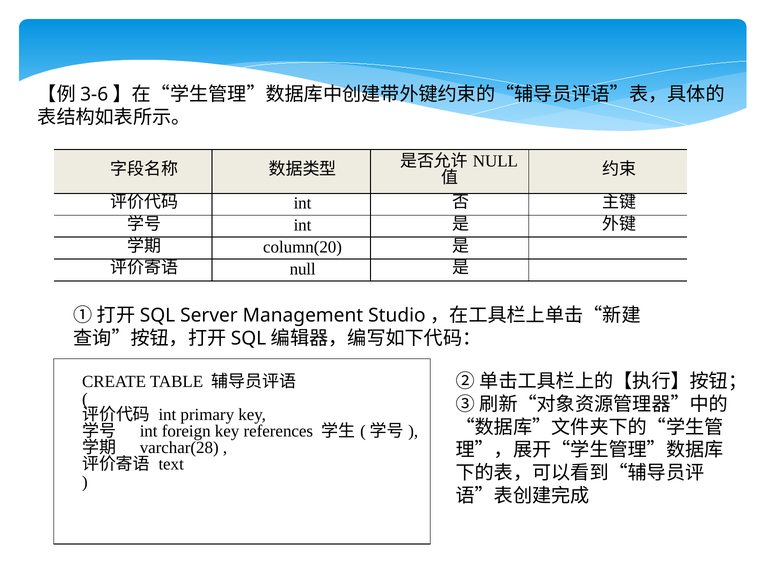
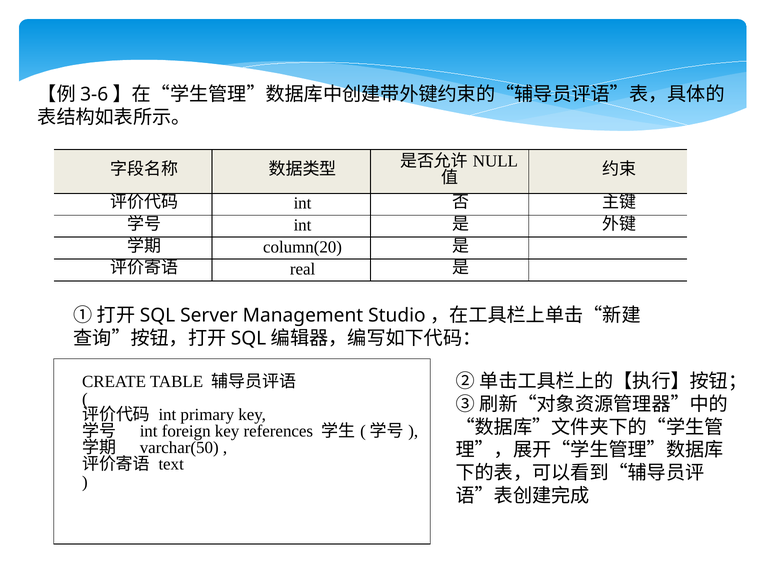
null: null -> real (303, 269)
varchar(28: varchar(28 -> varchar(50 (179, 448)
